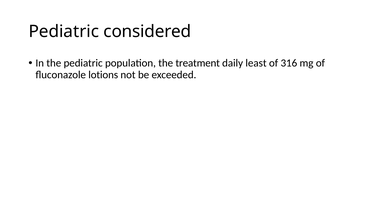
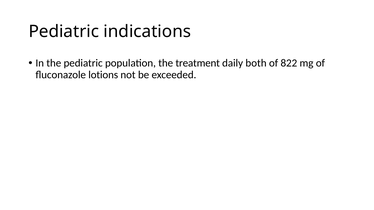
considered: considered -> indications (147, 31)
least: least -> both (256, 63)
316: 316 -> 822 (289, 63)
